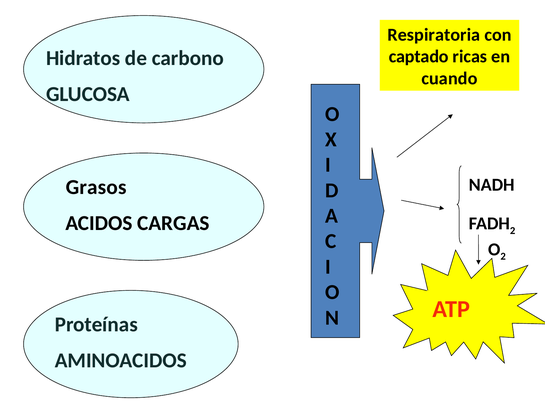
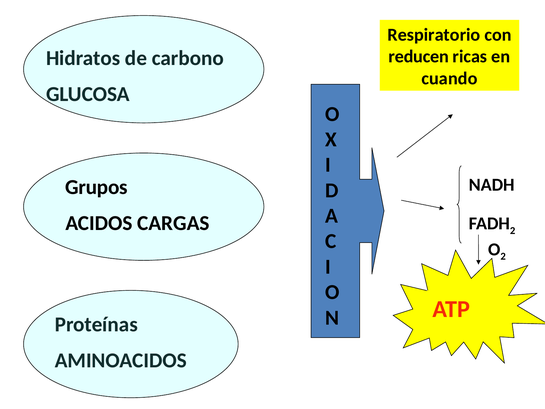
Respiratoria: Respiratoria -> Respiratorio (434, 35)
captado: captado -> reducen (419, 57)
Grasos: Grasos -> Grupos (96, 187)
